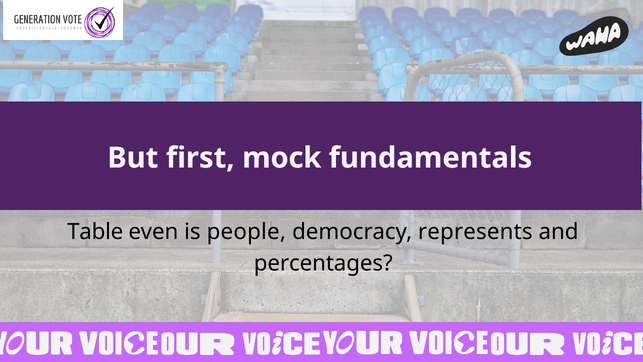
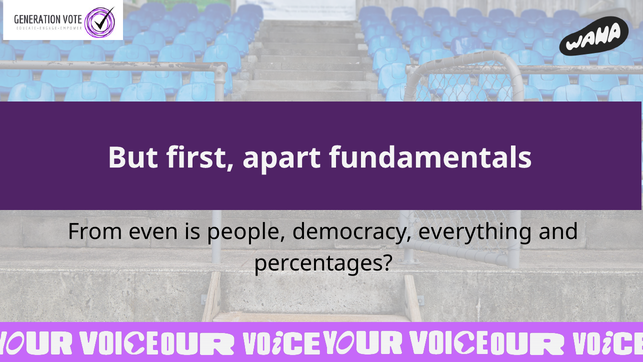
mock: mock -> apart (282, 158)
Table: Table -> From (95, 232)
represents: represents -> everything (475, 232)
